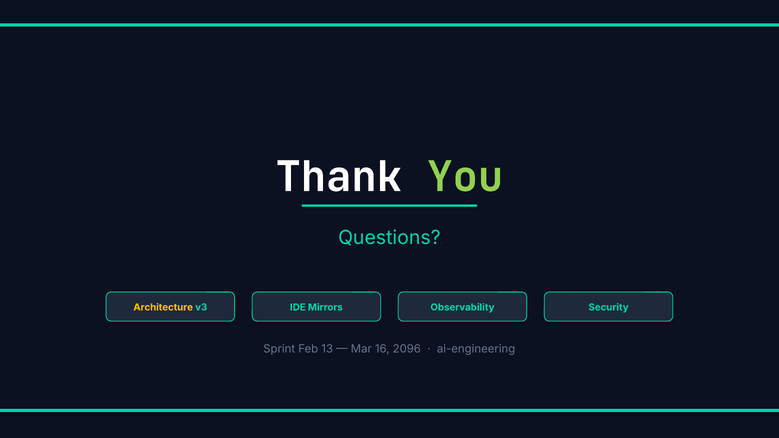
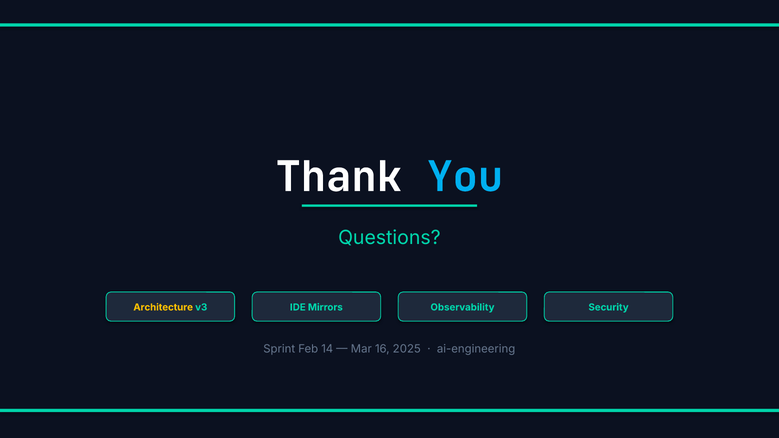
You colour: light green -> light blue (465, 177)
13: 13 -> 14 (327, 349)
2096: 2096 -> 2025 (407, 349)
